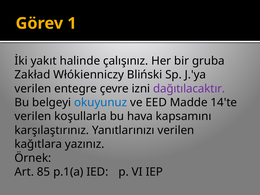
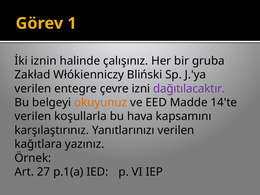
yakıt: yakıt -> iznin (44, 61)
okuyunuz colour: blue -> orange (101, 102)
85: 85 -> 27 (44, 172)
